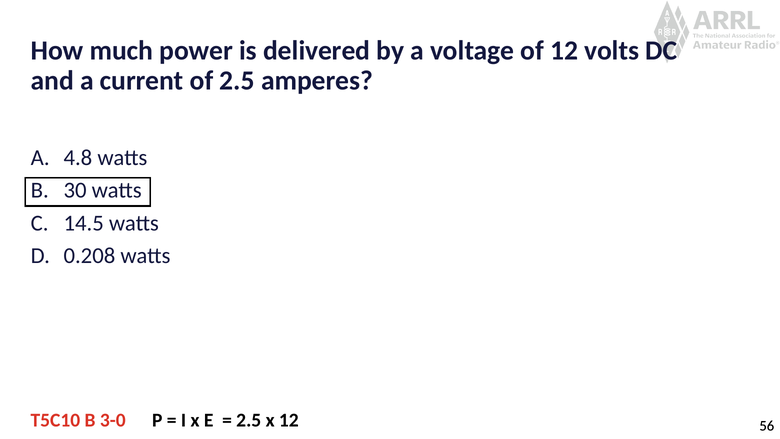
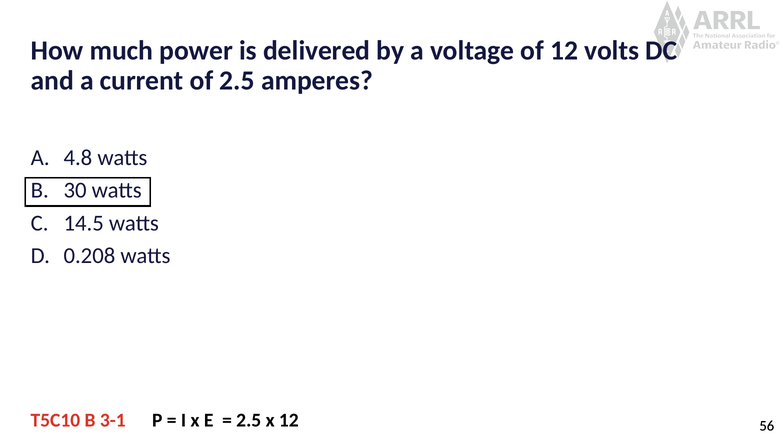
3-0: 3-0 -> 3-1 (113, 420)
